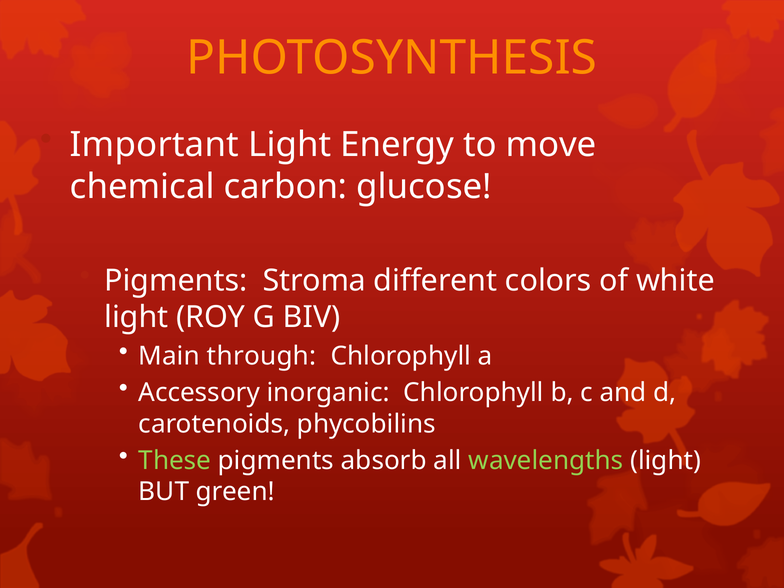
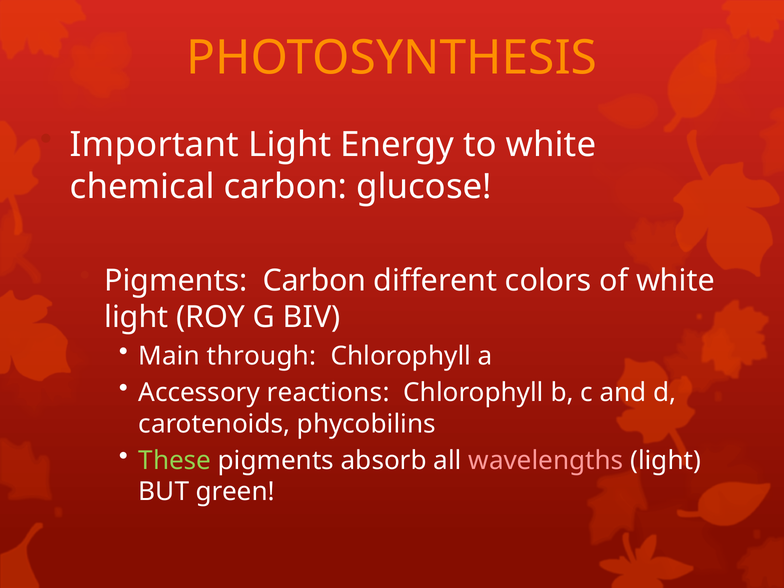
to move: move -> white (551, 145)
Pigments Stroma: Stroma -> Carbon (314, 280)
inorganic: inorganic -> reactions (328, 393)
wavelengths colour: light green -> pink (546, 461)
